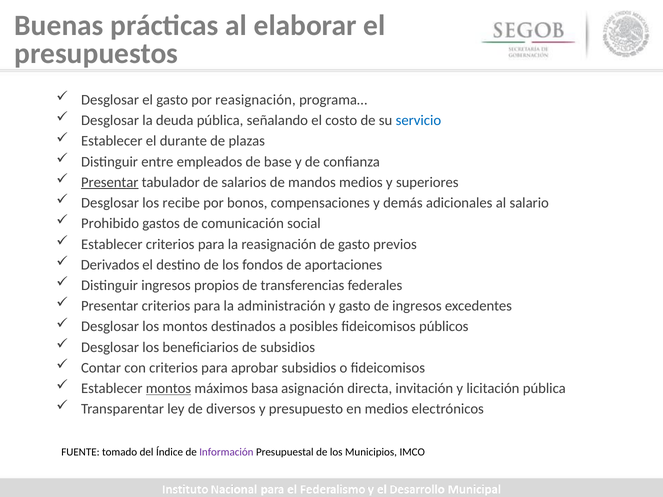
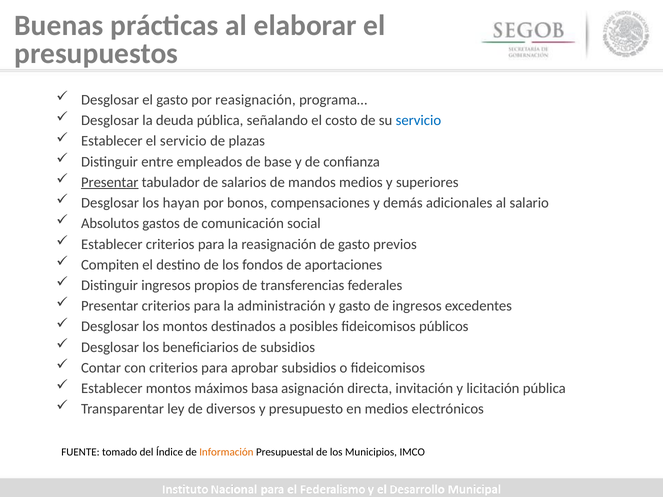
el durante: durante -> servicio (183, 141)
recibe: recibe -> hayan (181, 203)
Prohibido: Prohibido -> Absolutos (110, 224)
Derivados: Derivados -> Compiten (110, 265)
montos underline: present -> none (168, 389)
Información colour: purple -> orange (226, 452)
